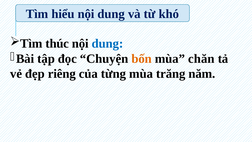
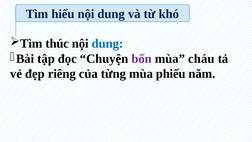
bốn colour: orange -> purple (142, 59)
chăn: chăn -> cháu (201, 59)
trăng: trăng -> phiếu (171, 74)
